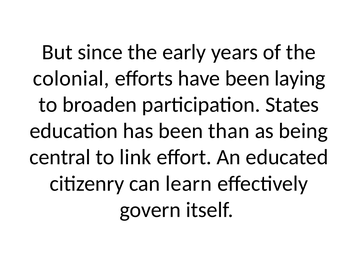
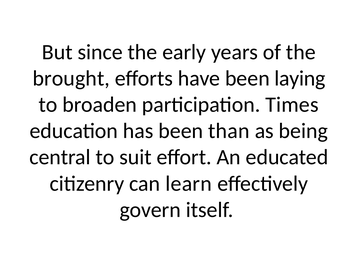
colonial: colonial -> brought (71, 78)
States: States -> Times (292, 104)
link: link -> suit (135, 157)
